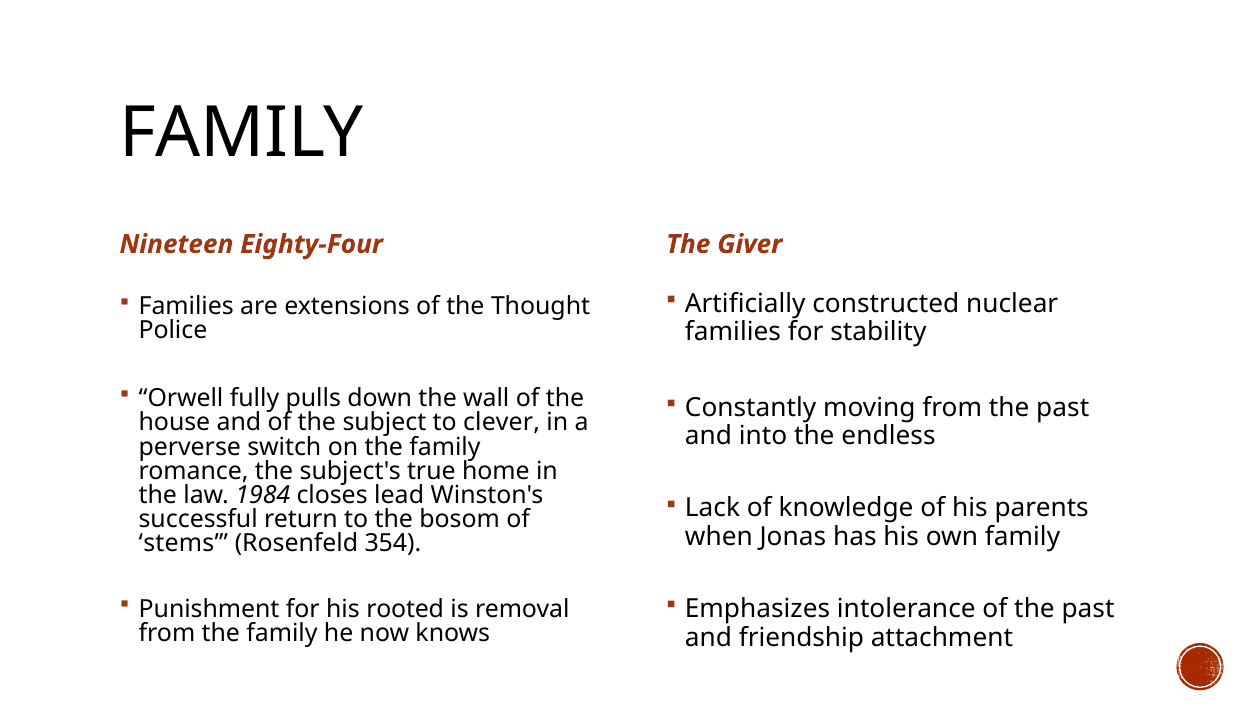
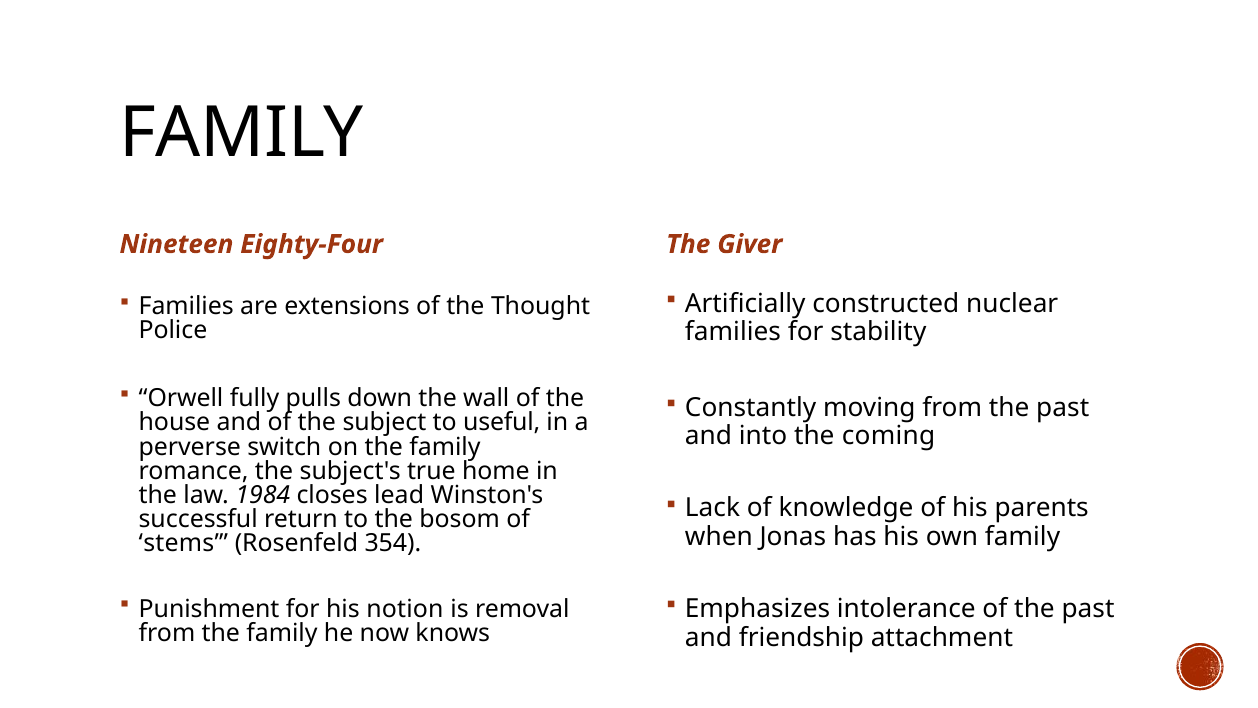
clever: clever -> useful (502, 422)
endless: endless -> coming (888, 436)
rooted: rooted -> notion (405, 609)
